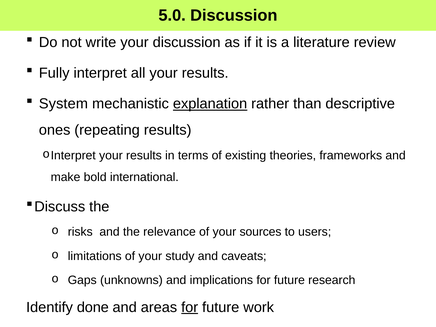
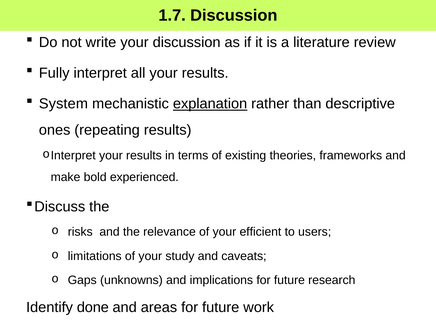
5.0: 5.0 -> 1.7 (172, 15)
international: international -> experienced (144, 177)
sources: sources -> efficient (260, 232)
for underline: present -> none (190, 307)
